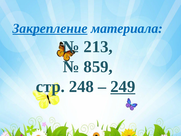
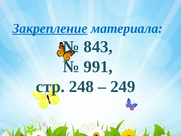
213: 213 -> 843 (98, 47)
859: 859 -> 991 (98, 67)
249 underline: present -> none (123, 86)
